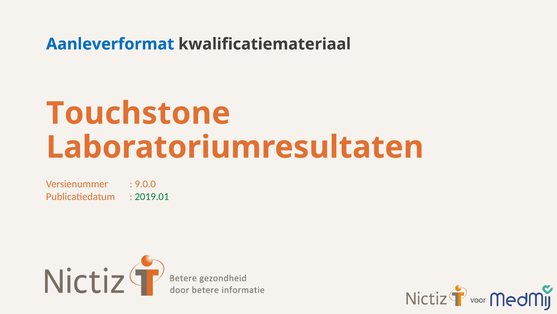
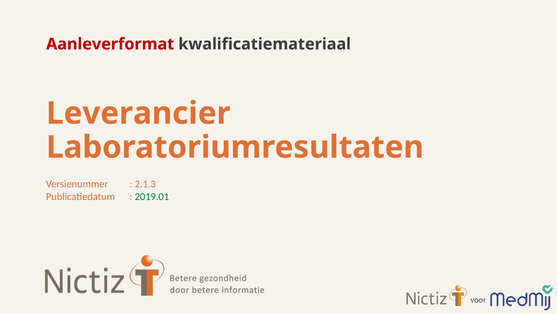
Aanleverformat colour: blue -> red (110, 44)
Touchstone: Touchstone -> Leverancier (138, 113)
9.0.0: 9.0.0 -> 2.1.3 (145, 184)
